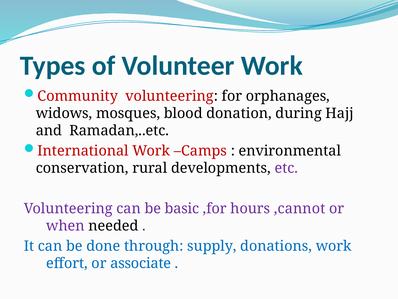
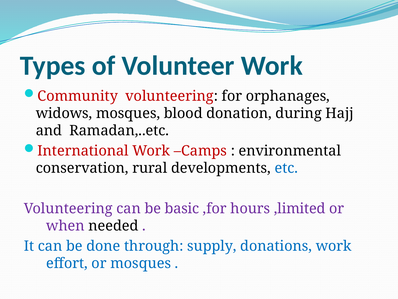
etc colour: purple -> blue (286, 168)
,cannot: ,cannot -> ,limited (300, 208)
or associate: associate -> mosques (141, 263)
